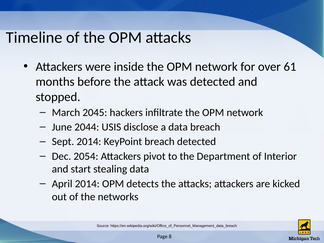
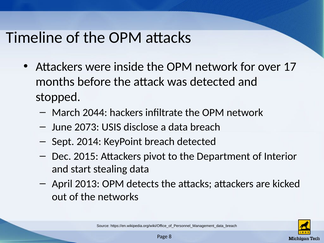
61: 61 -> 17 (290, 67)
2045: 2045 -> 2044 (95, 112)
2044: 2044 -> 2073 (87, 127)
2054: 2054 -> 2015 (86, 156)
April 2014: 2014 -> 2013 (87, 184)
